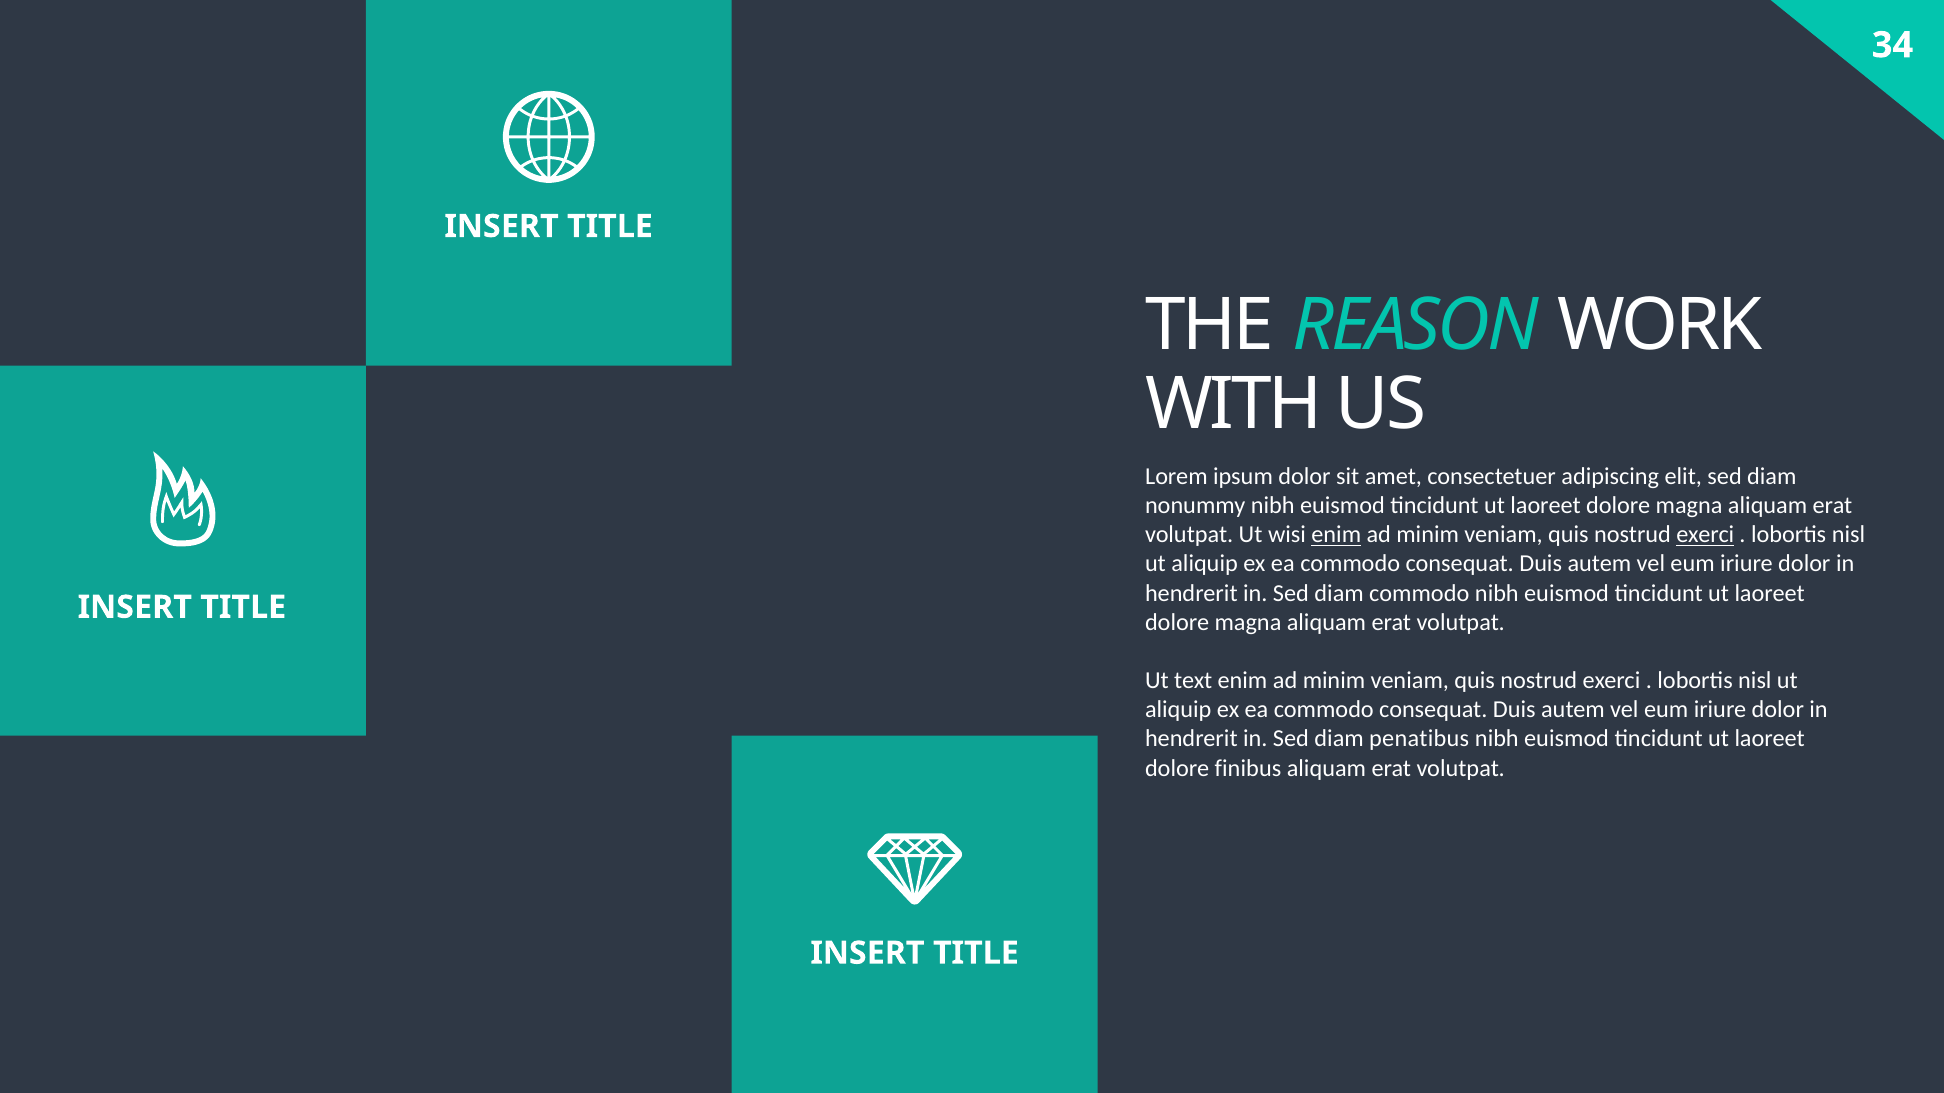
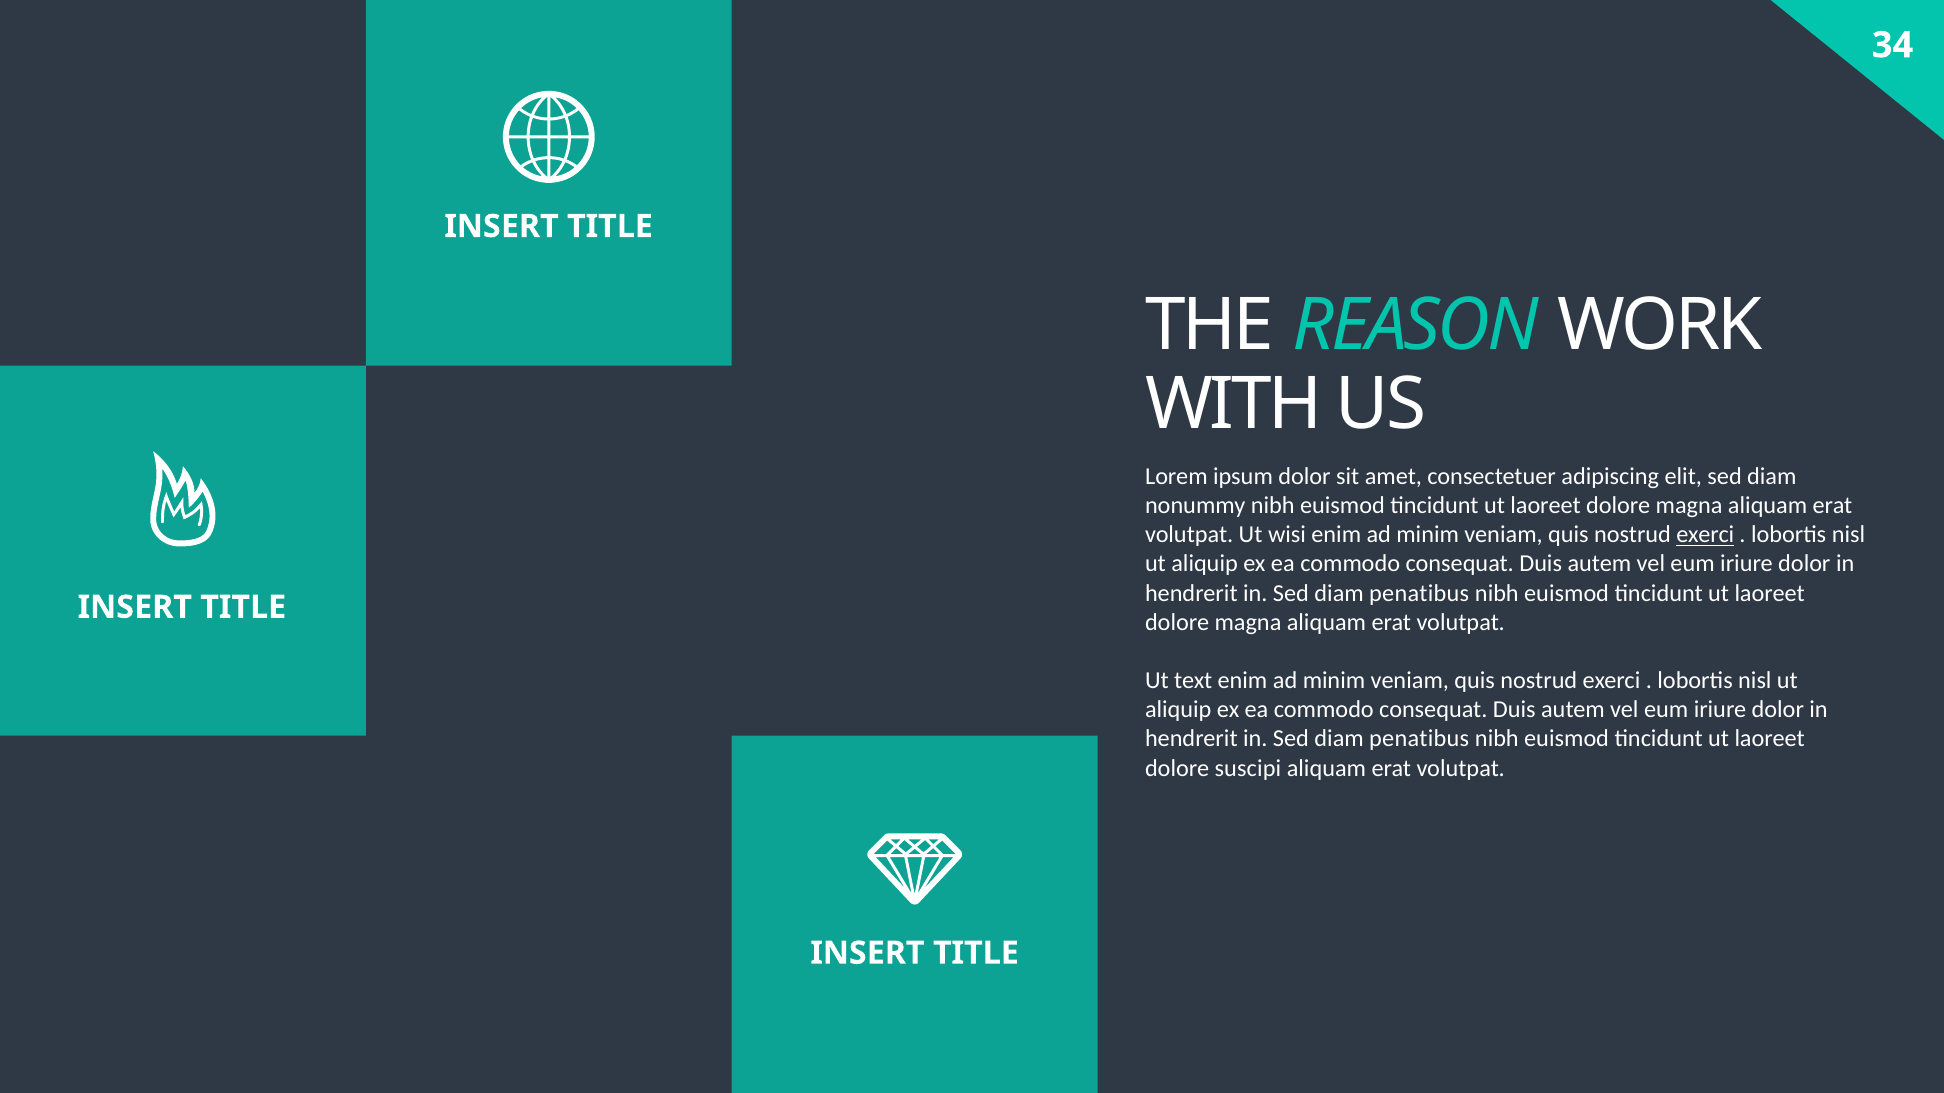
enim underline: present -> none (1336, 535)
commodo: commodo -> penatibus (1419, 593)
finibus: finibus -> suscipi (1248, 768)
